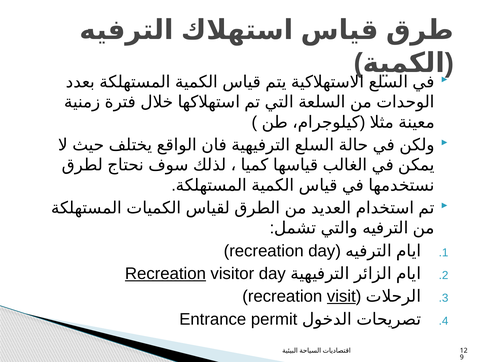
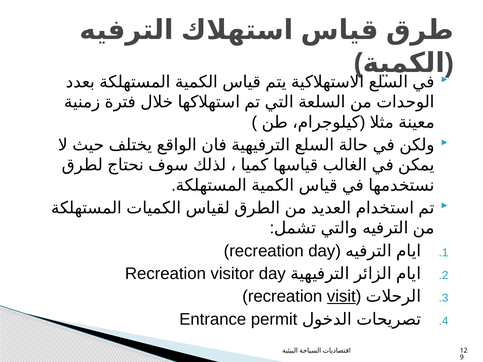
Recreation underline: present -> none (165, 274)
